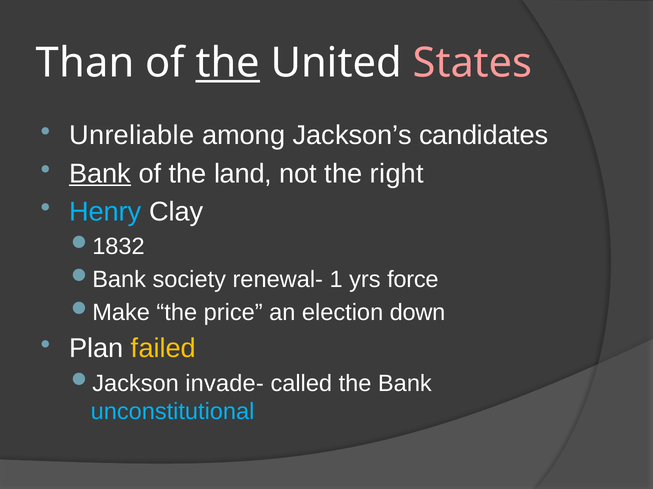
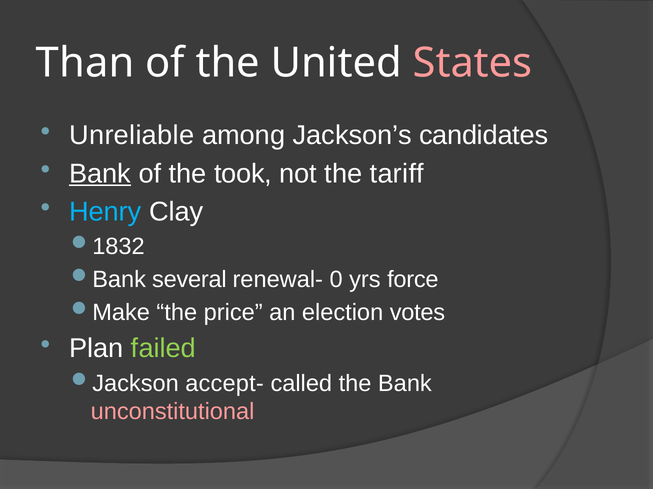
the underline: present -> none (228, 63)
land: land -> took (243, 174)
right: right -> tariff (397, 174)
society: society -> several (189, 280)
1: 1 -> 0 (336, 280)
down: down -> votes (417, 313)
failed colour: yellow -> light green (163, 349)
invade-: invade- -> accept- (225, 384)
unconstitutional colour: light blue -> pink (173, 412)
